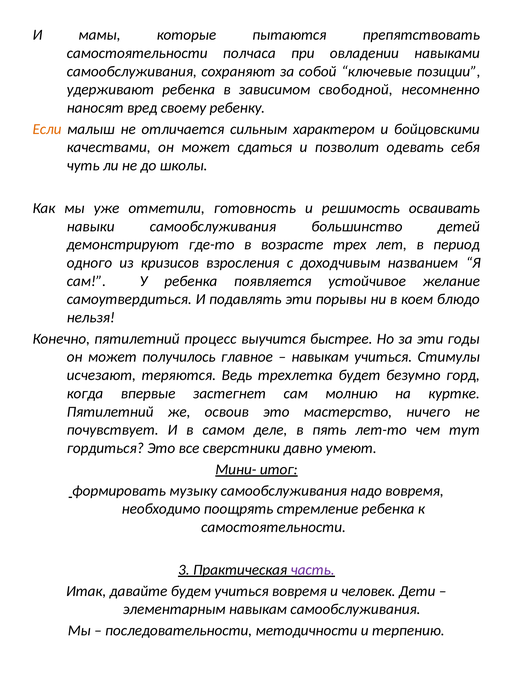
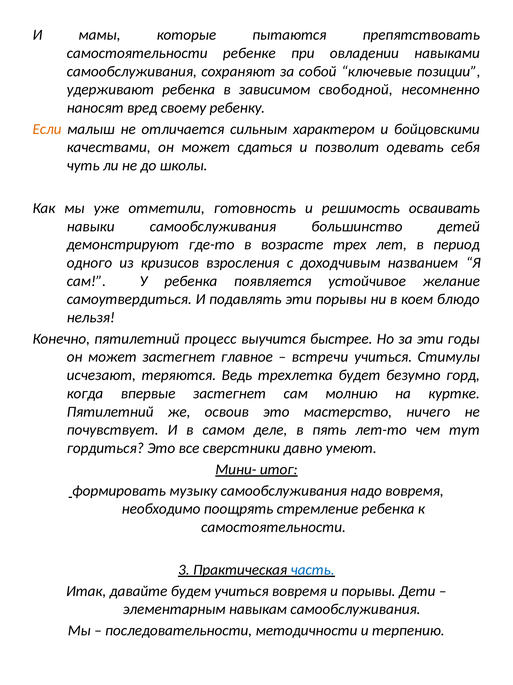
полчаса: полчаса -> ребенке (249, 53)
может получилось: получилось -> застегнет (179, 356)
навыкам: навыкам -> встречи (320, 356)
часть colour: purple -> blue (313, 569)
и человек: человек -> порывы (368, 590)
